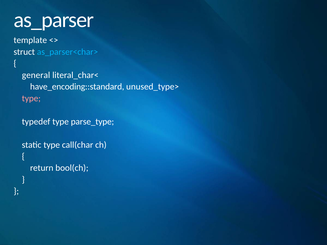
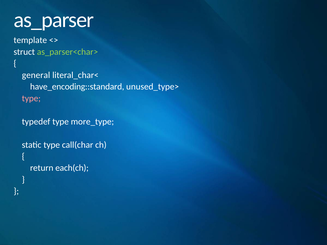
as_parser<char> colour: light blue -> light green (68, 52)
parse_type: parse_type -> more_type (92, 122)
bool(ch: bool(ch -> each(ch (72, 168)
